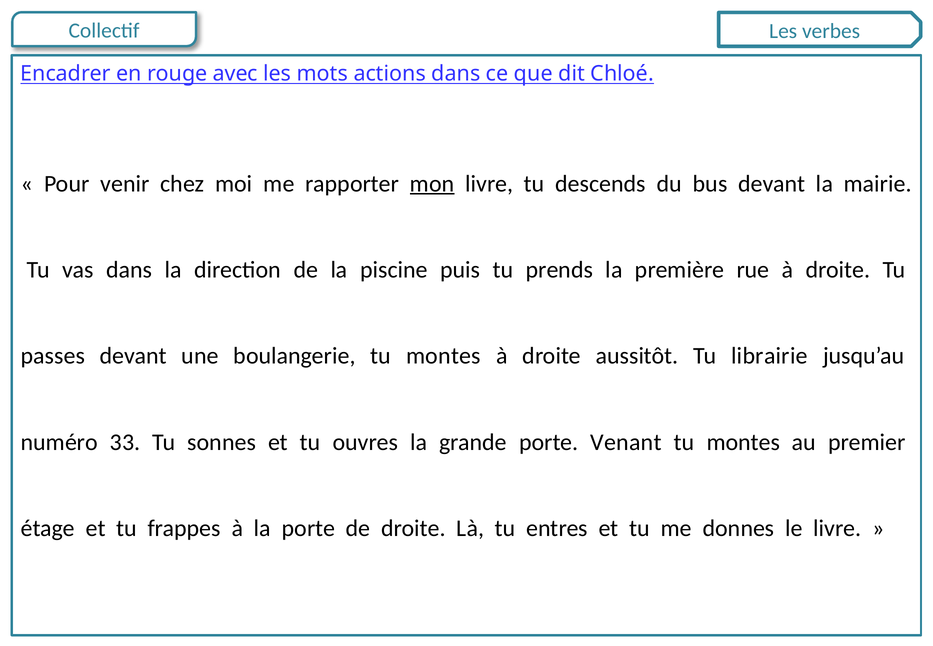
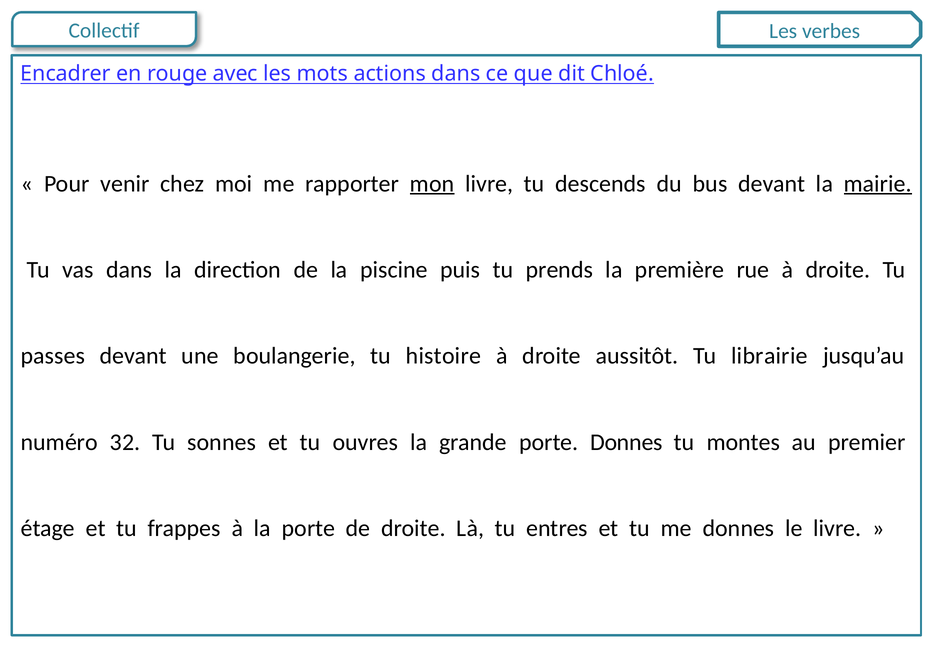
mairie underline: none -> present (878, 184)
boulangerie tu montes: montes -> histoire (443, 356)
33: 33 -> 32 (125, 442)
porte Venant: Venant -> Donnes (626, 442)
